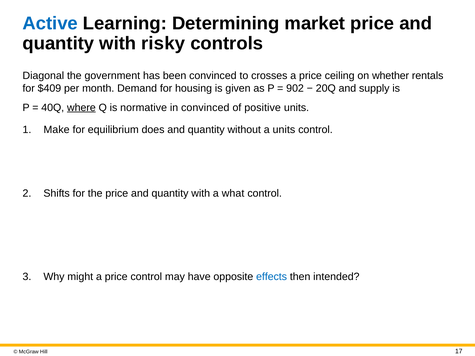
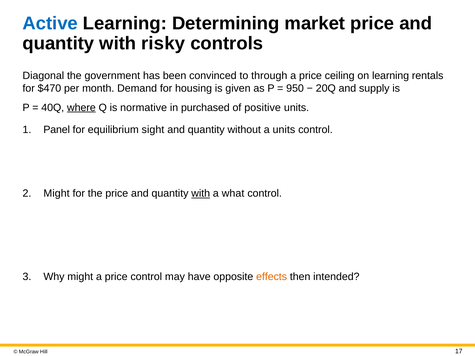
crosses: crosses -> through (269, 76)
on whether: whether -> learning (391, 76)
$409: $409 -> $470 (49, 88)
902: 902 -> 950 (295, 88)
in convinced: convinced -> purchased (205, 108)
Make: Make -> Panel (57, 130)
does: does -> sight (153, 130)
Shifts: Shifts -> Might (57, 194)
with underline: none -> present (201, 194)
effects colour: blue -> orange (272, 277)
